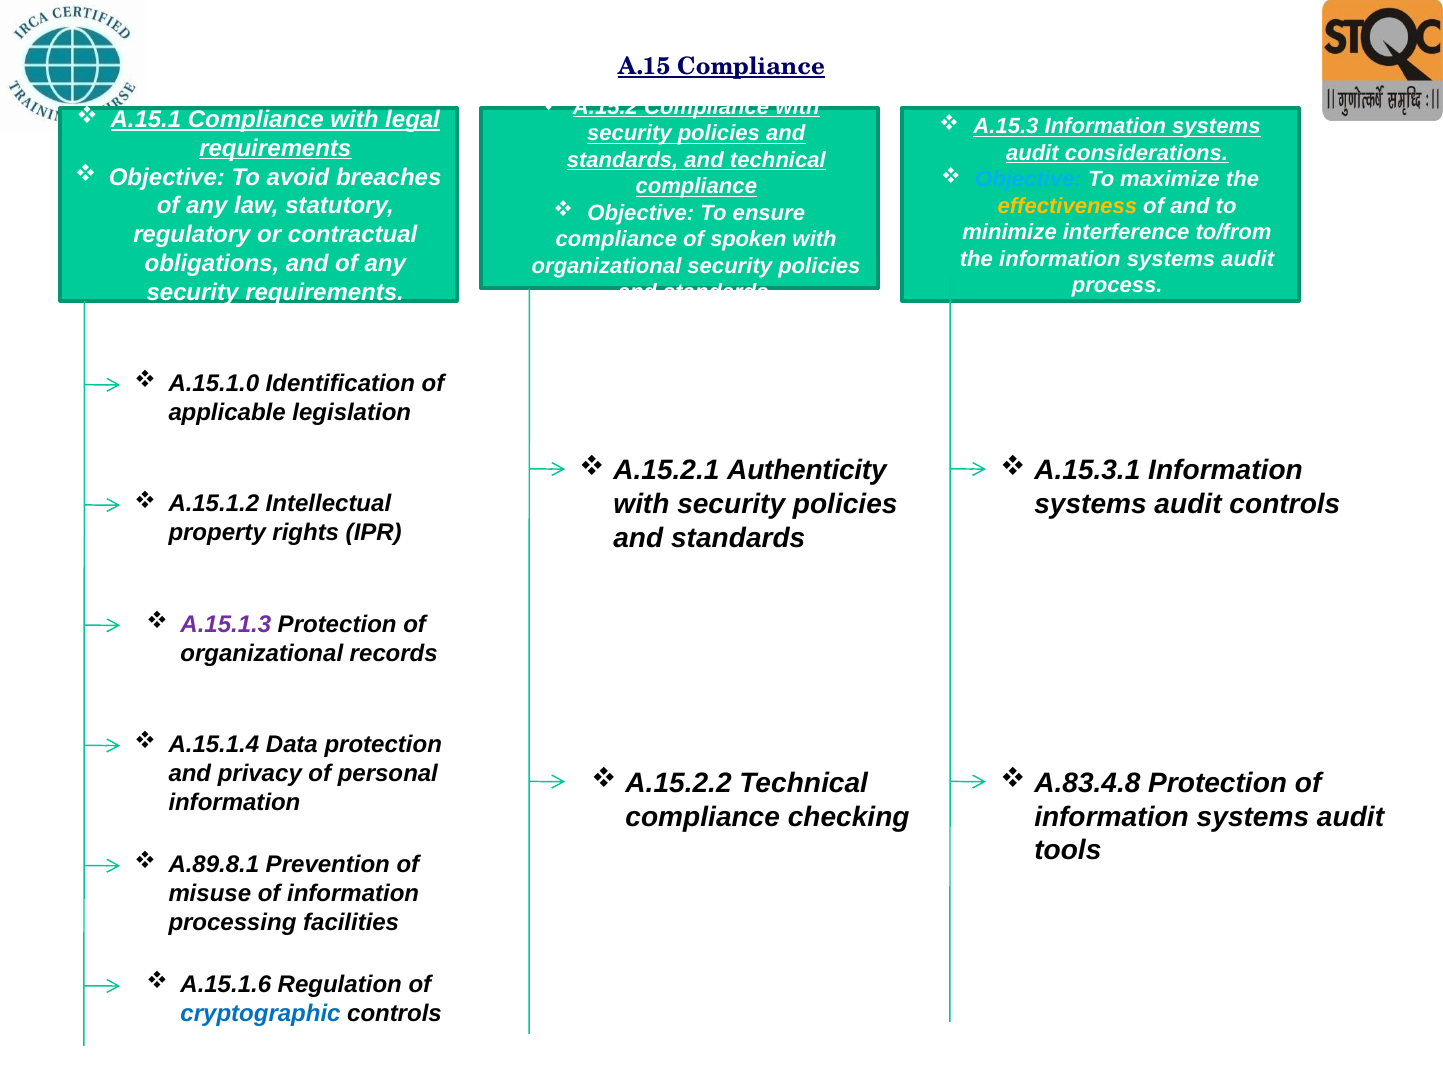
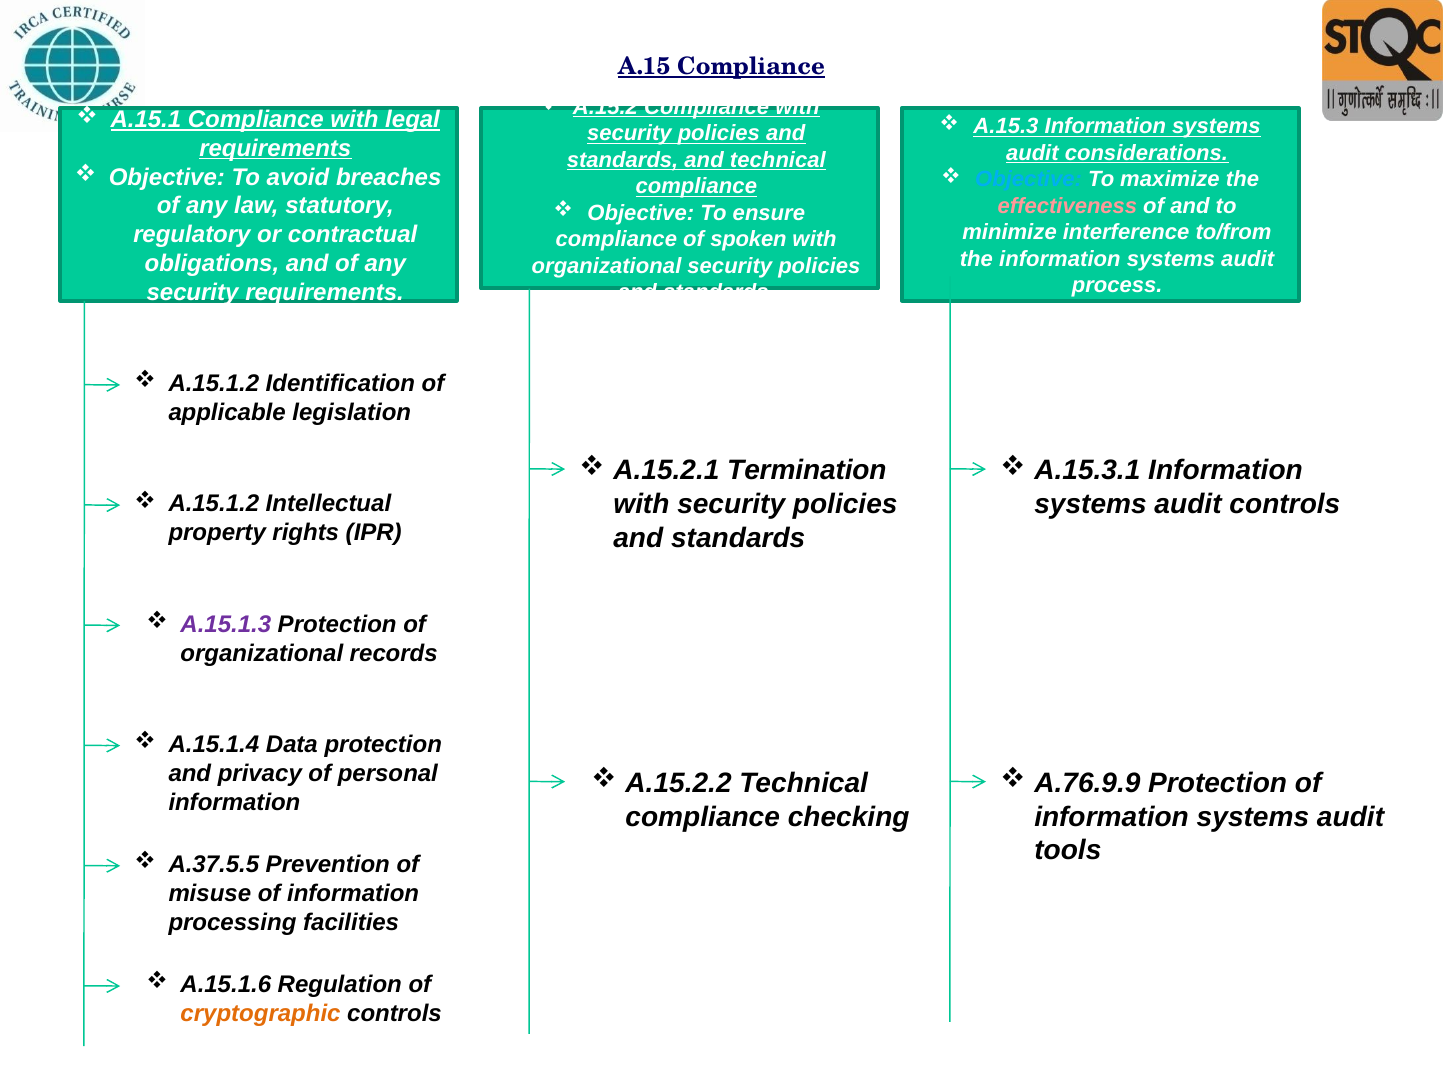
effectiveness colour: yellow -> pink (1067, 206)
A.15.1.0: A.15.1.0 -> A.15.1.2 (214, 384)
Authenticity: Authenticity -> Termination (807, 471)
A.83.4.8: A.83.4.8 -> A.76.9.9 (1087, 783)
A.89.8.1: A.89.8.1 -> A.37.5.5 (214, 865)
cryptographic colour: blue -> orange (261, 1014)
